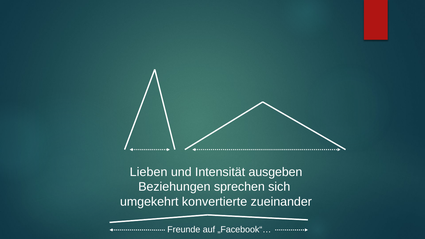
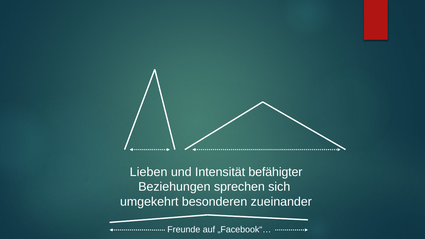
ausgeben: ausgeben -> befähigter (275, 172)
konvertierte: konvertierte -> besonderen (215, 202)
